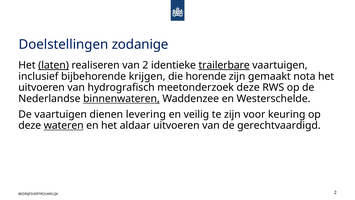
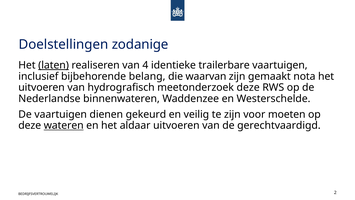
van 2: 2 -> 4 (145, 65)
trailerbare underline: present -> none (224, 65)
krijgen: krijgen -> belang (147, 76)
horende: horende -> waarvan (206, 76)
binnenwateren underline: present -> none (121, 99)
levering: levering -> gekeurd (146, 114)
keuring: keuring -> moeten (287, 114)
